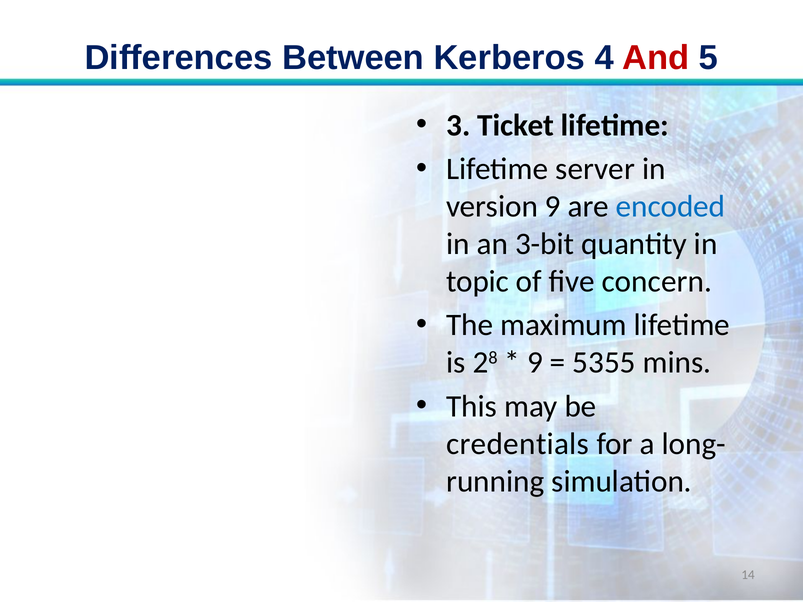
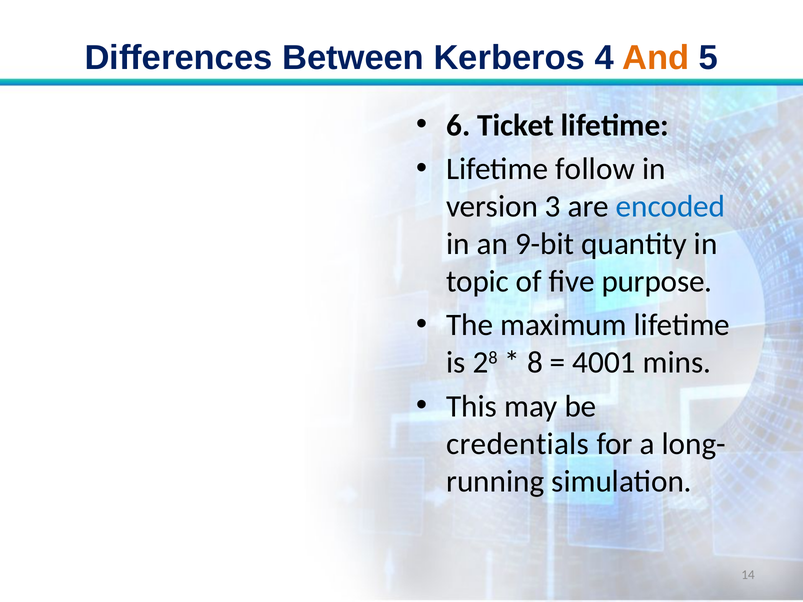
And colour: red -> orange (656, 58)
3: 3 -> 6 (458, 125)
server: server -> follow (595, 169)
version 9: 9 -> 3 (553, 207)
3-bit: 3-bit -> 9-bit (545, 244)
concern: concern -> purpose (657, 281)
9: 9 -> 8 (535, 363)
5355: 5355 -> 4001 (604, 363)
